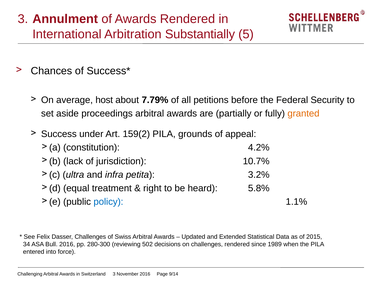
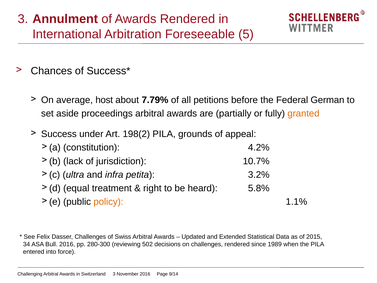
Substantially: Substantially -> Foreseeable (200, 34)
Security: Security -> German (327, 100)
159(2: 159(2 -> 198(2 (136, 134)
policy colour: blue -> orange (108, 202)
